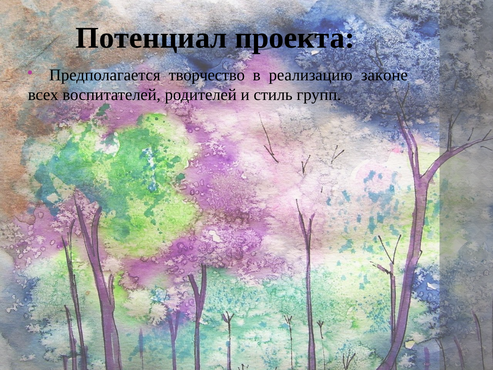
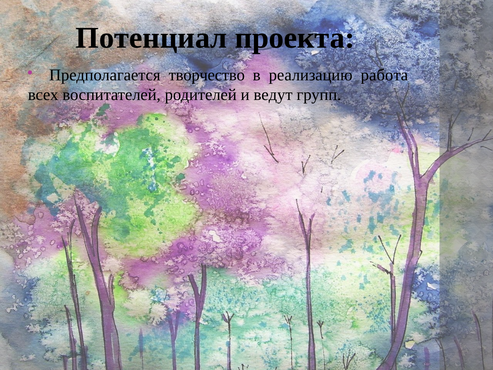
законе: законе -> работа (384, 75)
стиль: стиль -> ведут (273, 95)
